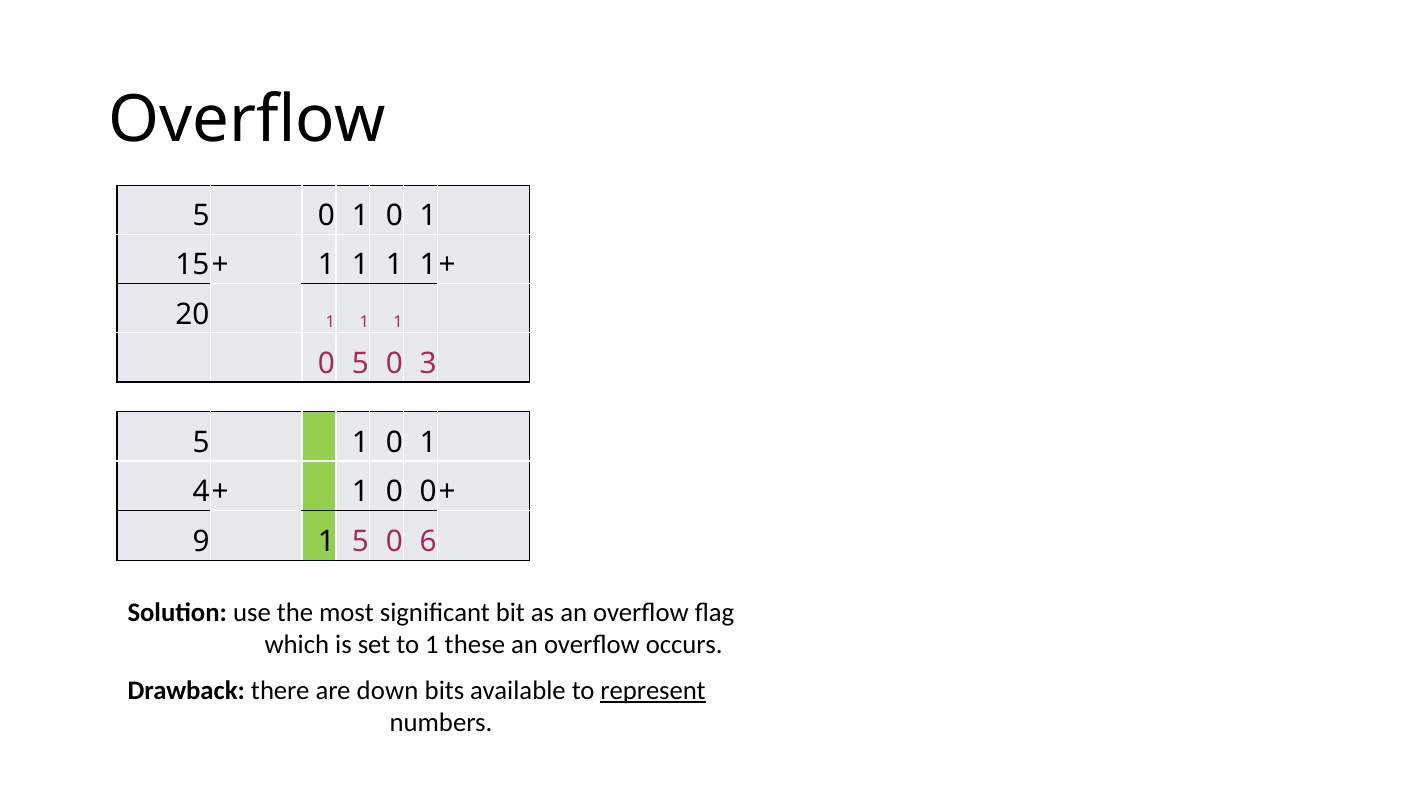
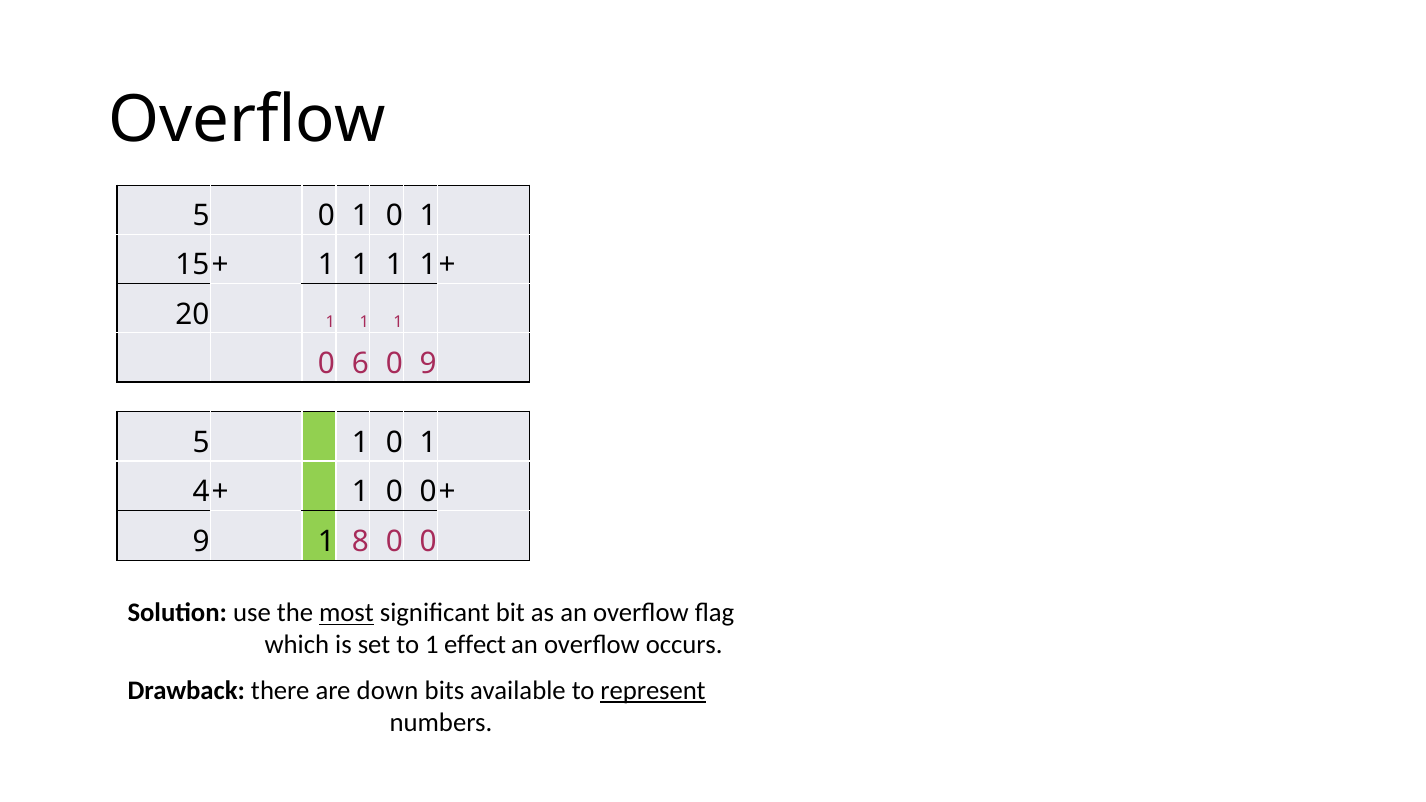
0 5: 5 -> 6 (360, 364)
0 3: 3 -> 9 (428, 364)
1 5: 5 -> 8 (360, 542)
0 6: 6 -> 0 (428, 542)
most underline: none -> present (347, 613)
these: these -> effect (475, 645)
